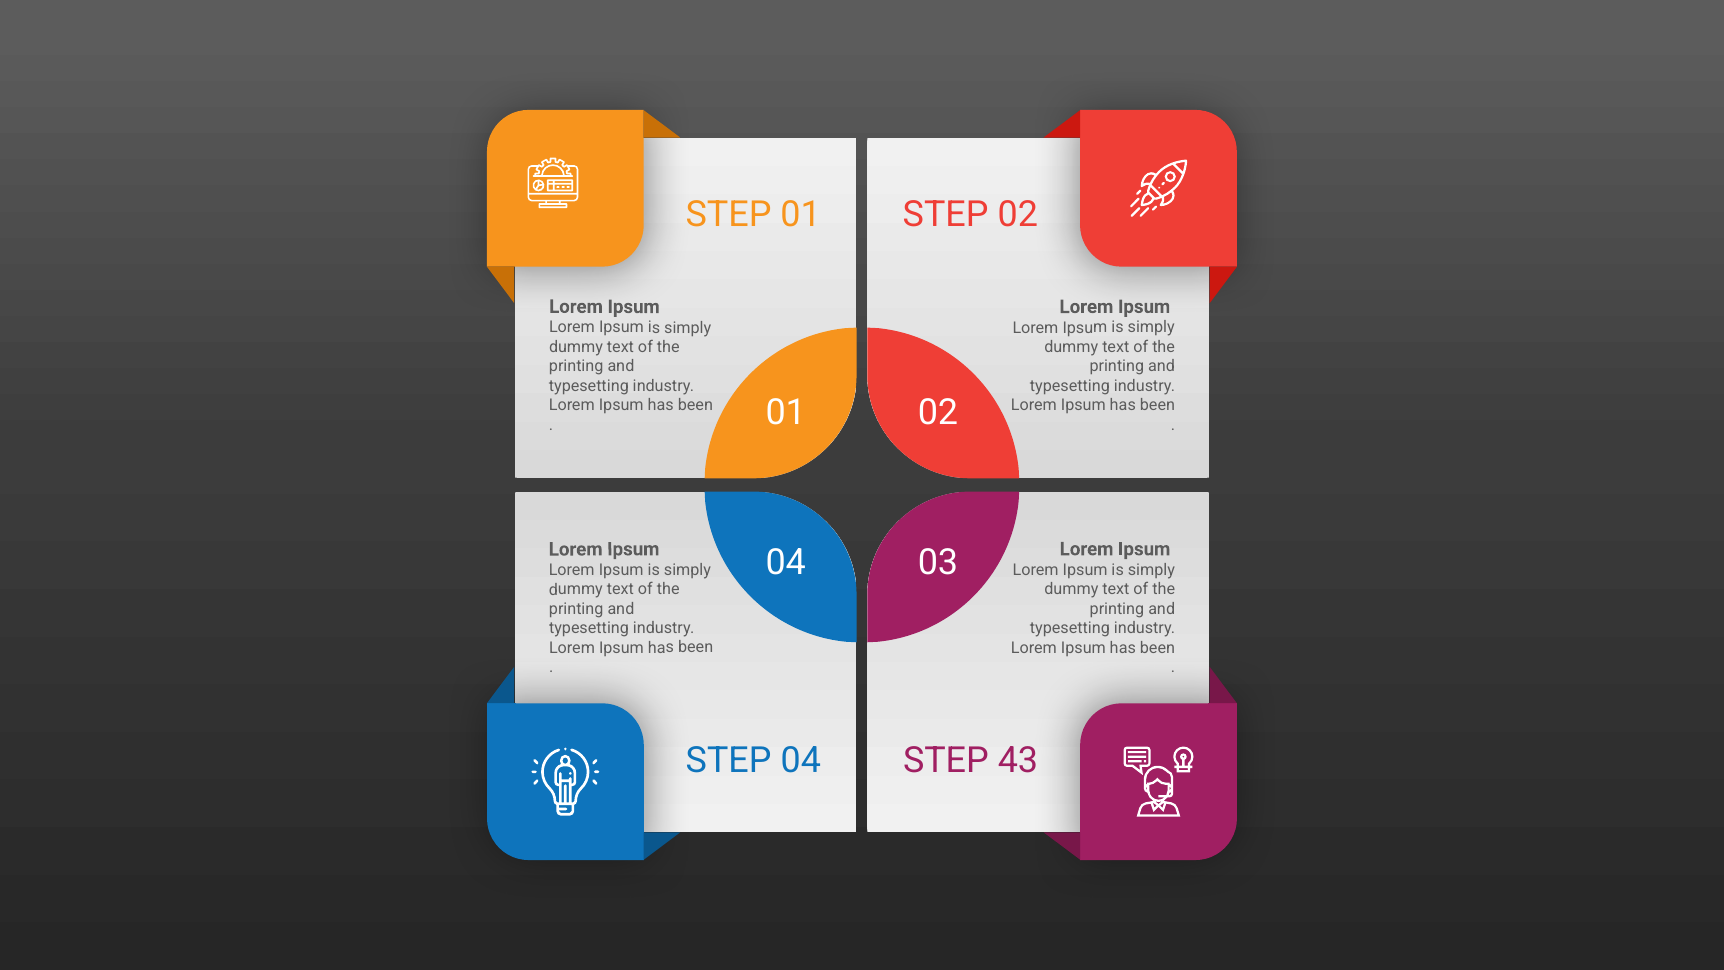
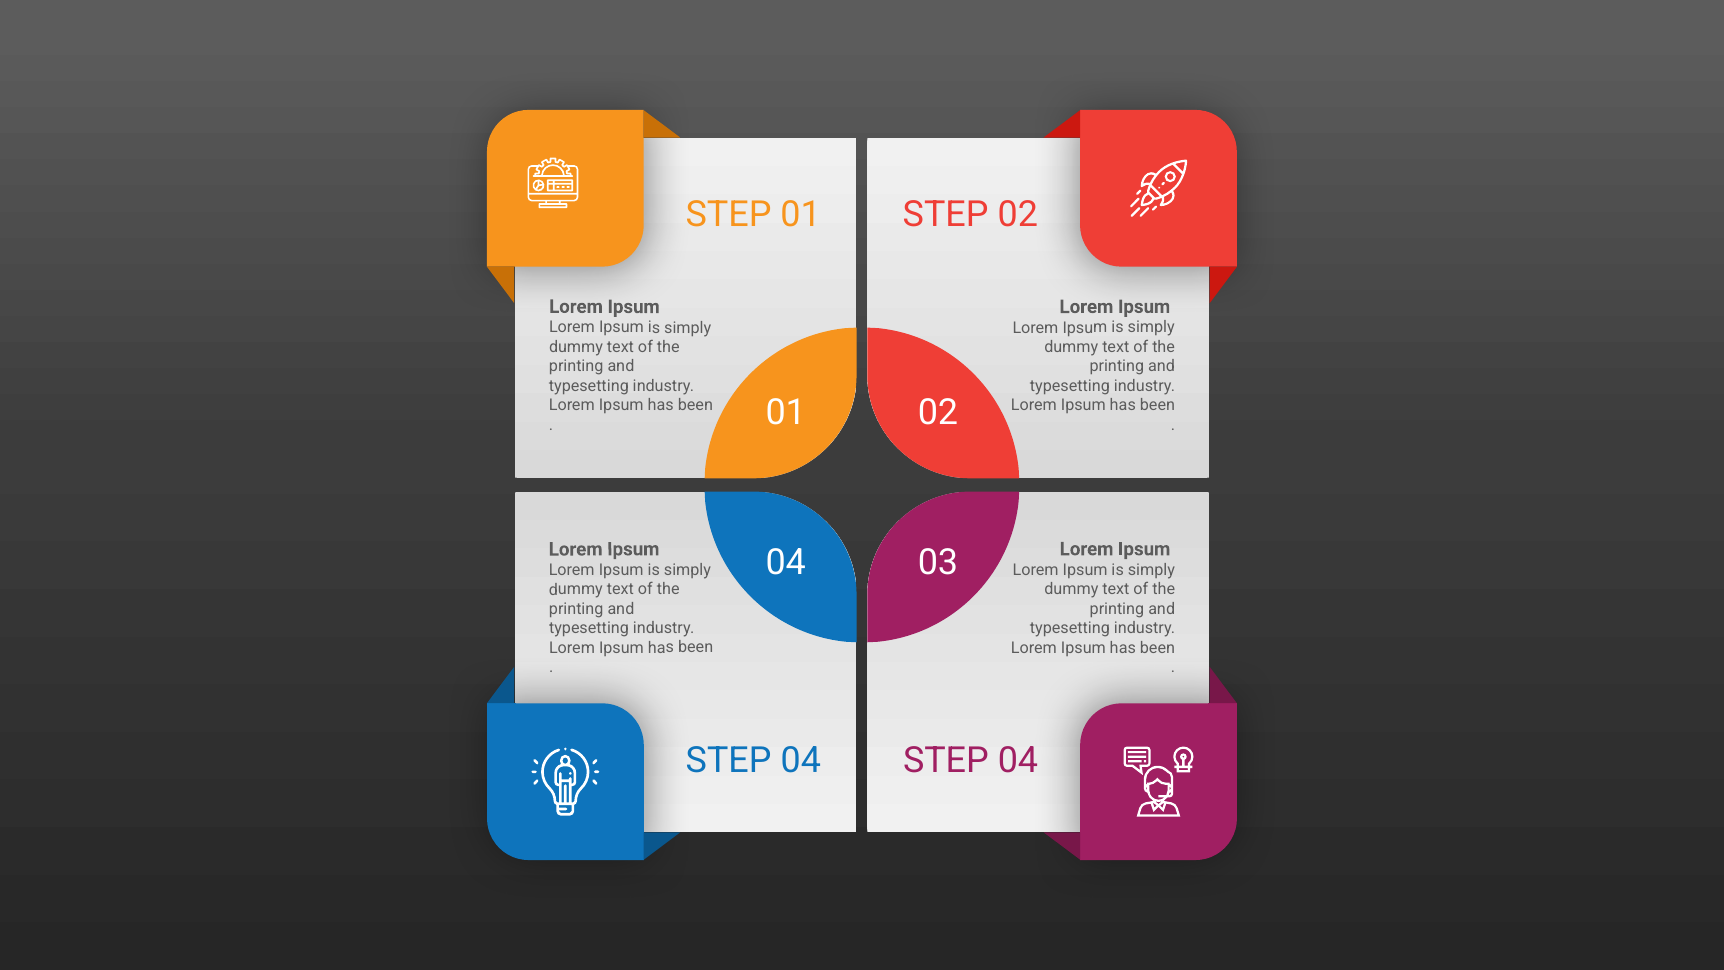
43: 43 -> 04 (1018, 760)
